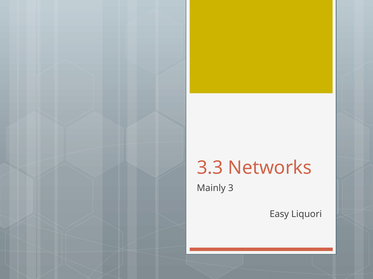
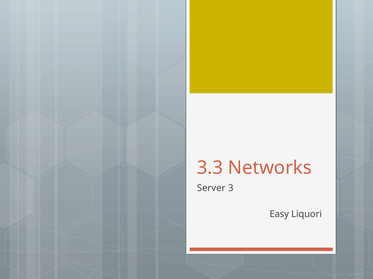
Mainly: Mainly -> Server (211, 188)
